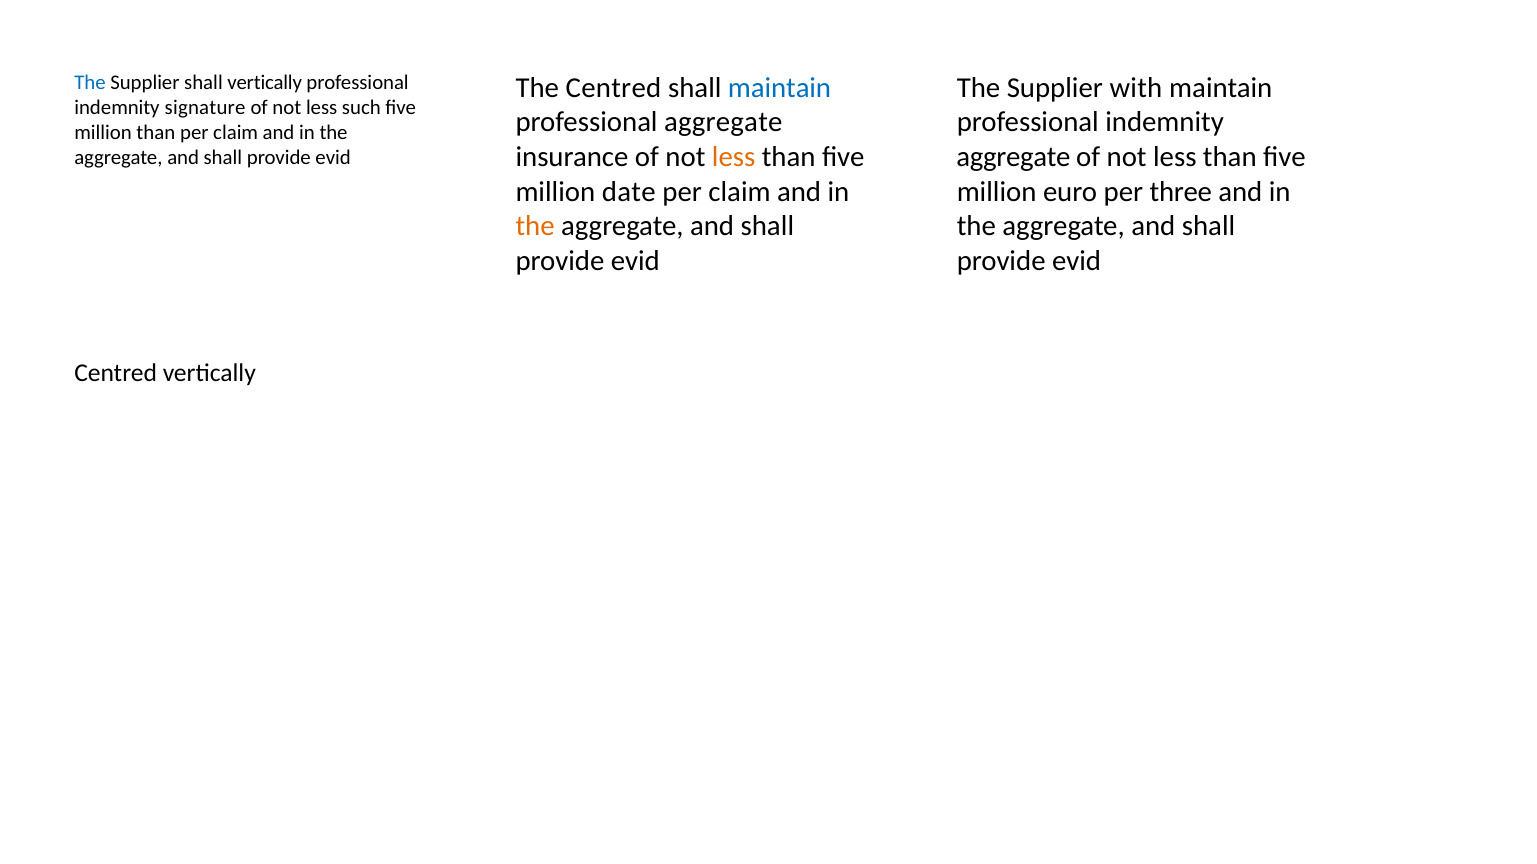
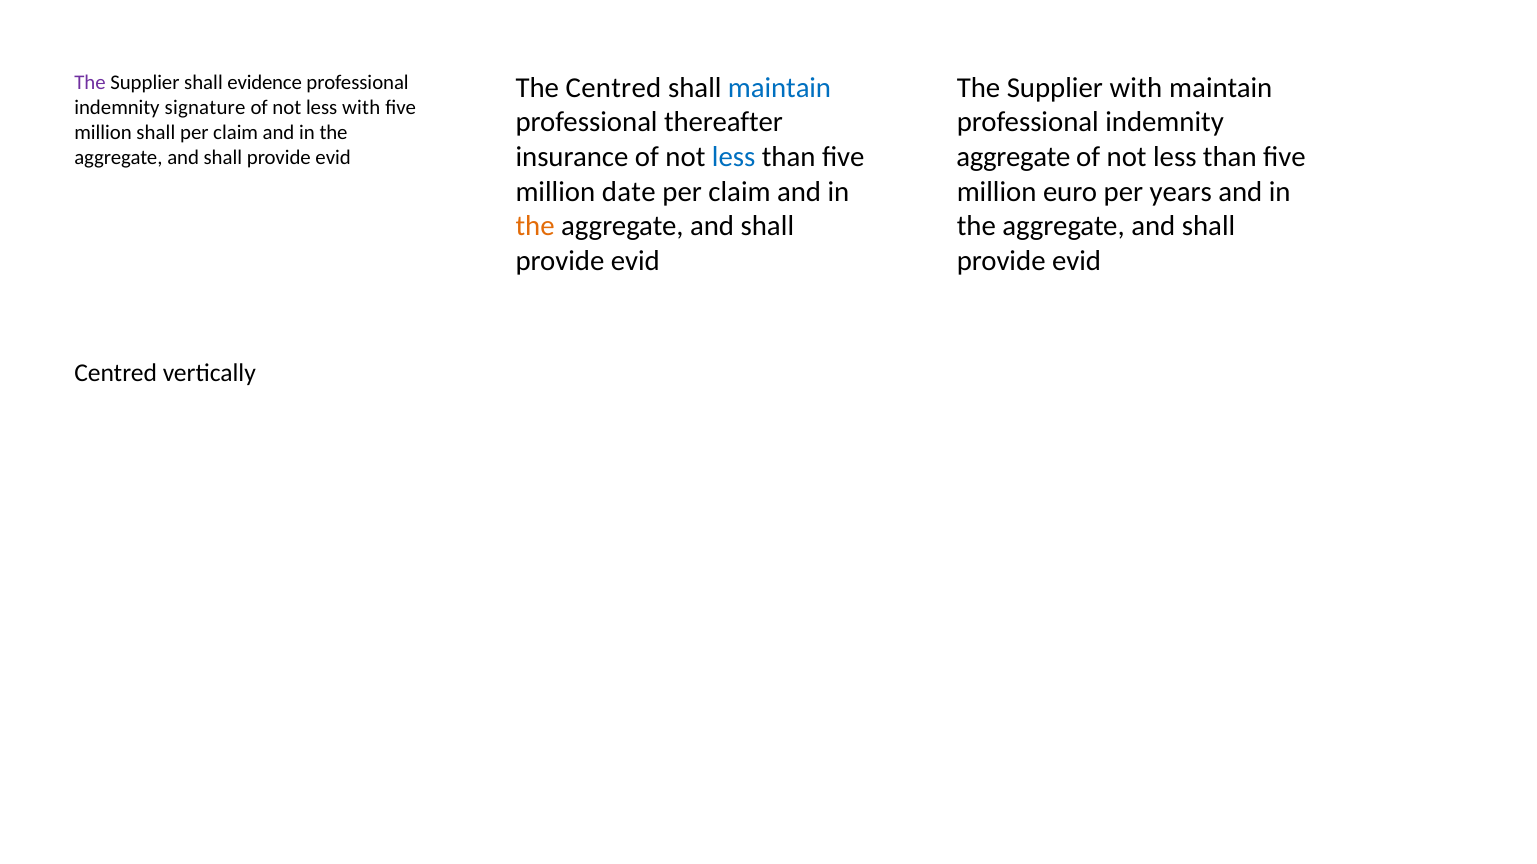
The colour: blue -> purple (90, 83)
shall vertically: vertically -> evidence (265, 83)
less such: such -> with (361, 108)
professional aggregate: aggregate -> thereafter (723, 123)
million than: than -> shall (156, 133)
less colour: orange -> blue (734, 157)
three: three -> years (1181, 192)
